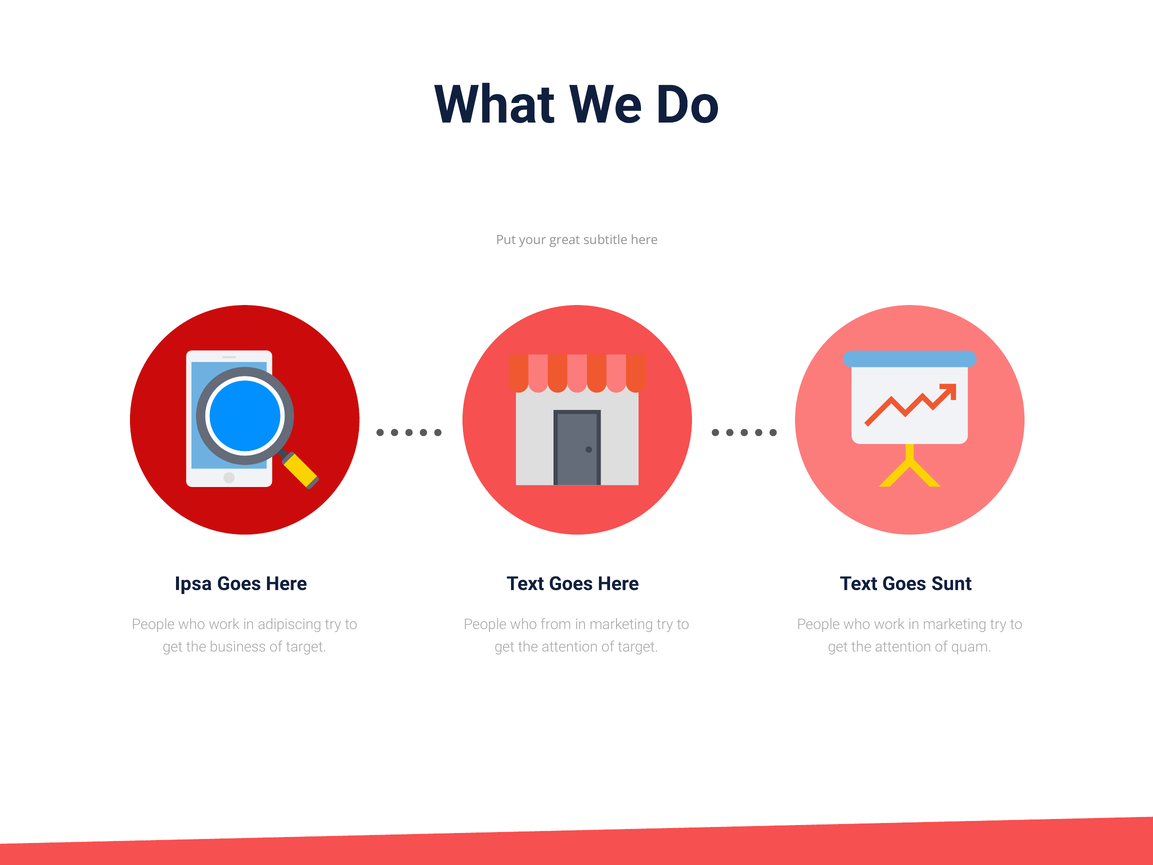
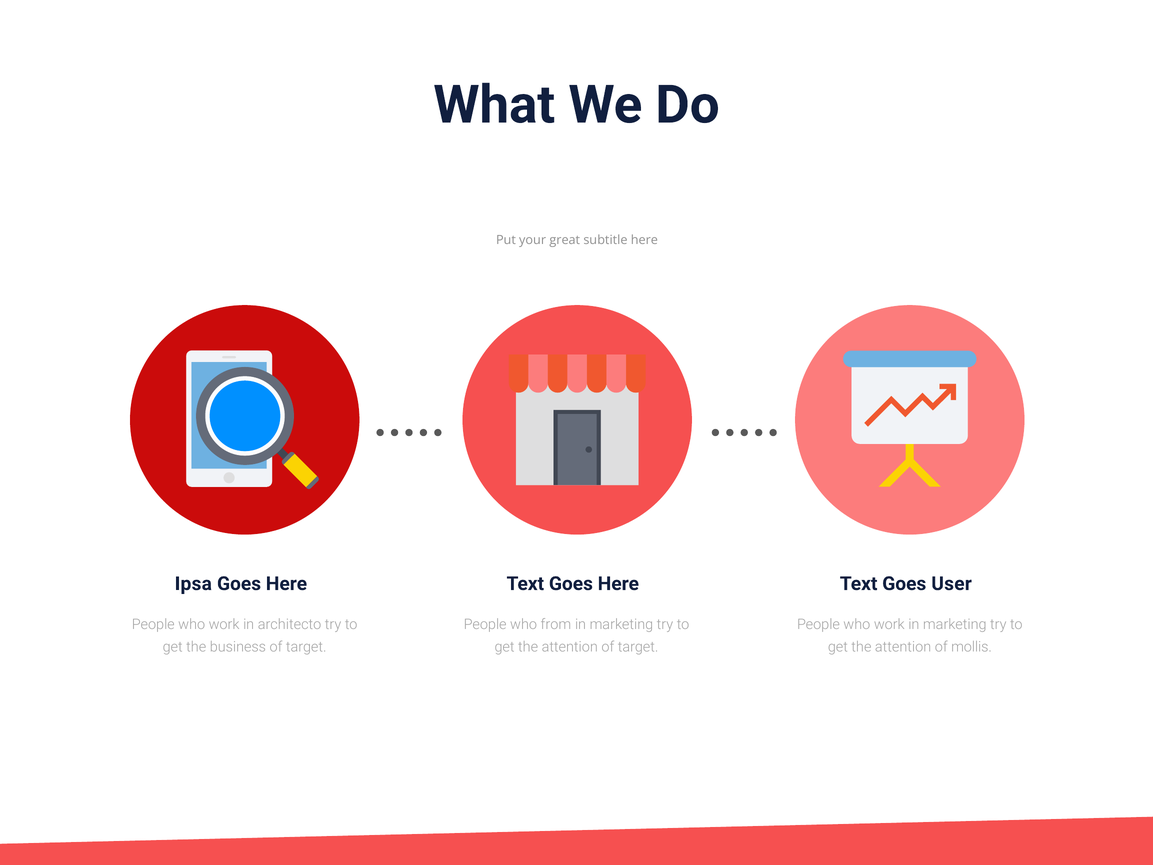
Sunt: Sunt -> User (952, 584)
adipiscing: adipiscing -> architecto (290, 624)
quam: quam -> mollis (972, 647)
